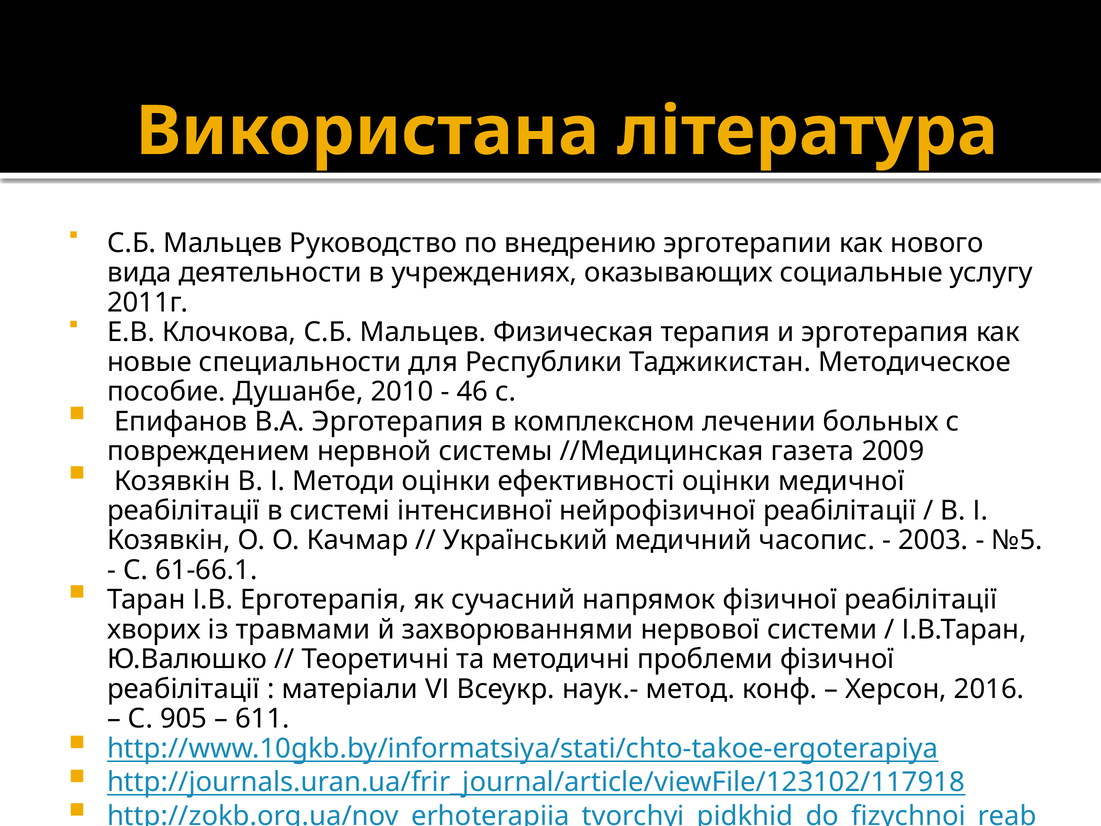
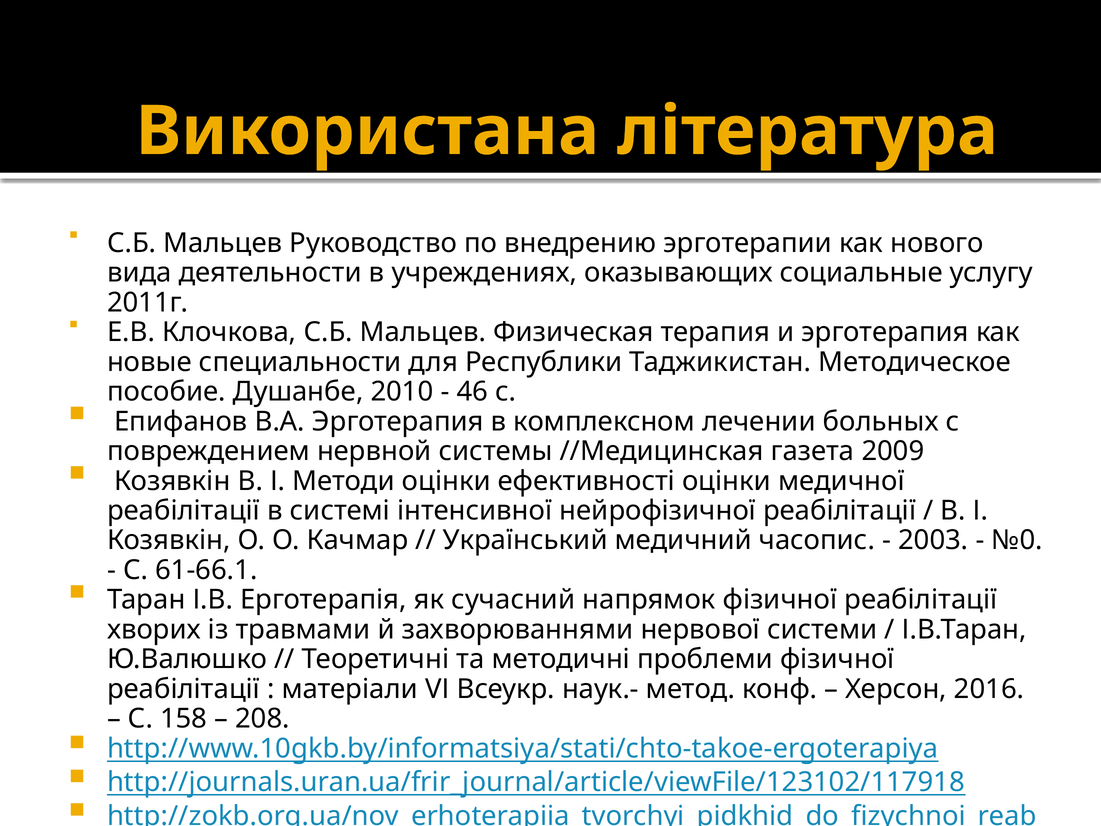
№5: №5 -> №0 (1017, 540)
905: 905 -> 158 (184, 719)
611: 611 -> 208 (262, 719)
